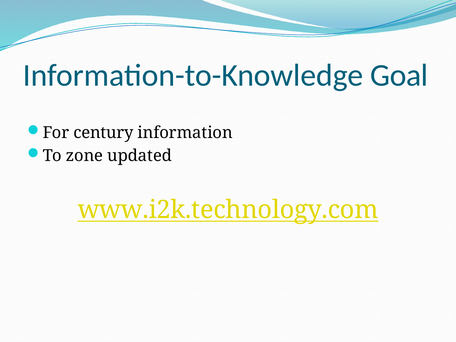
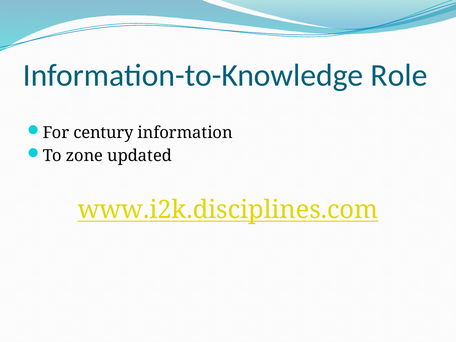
Goal: Goal -> Role (399, 75)
www.i2k.technology.com: www.i2k.technology.com -> www.i2k.disciplines.com (228, 210)
